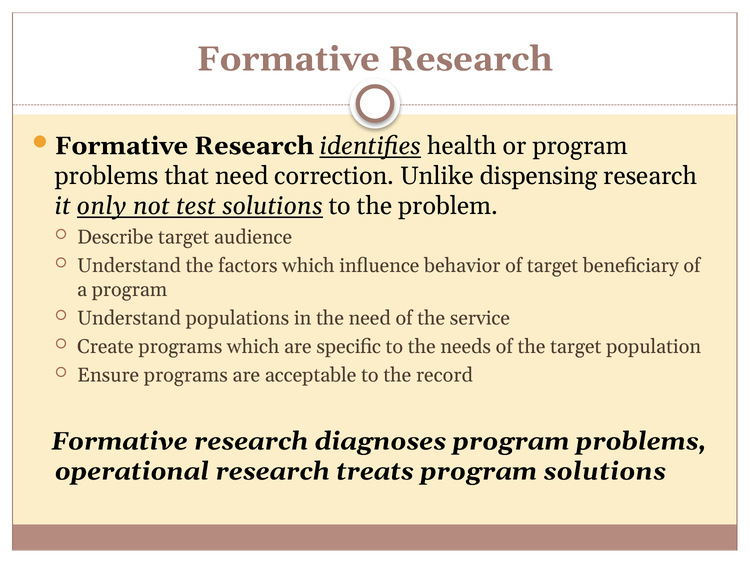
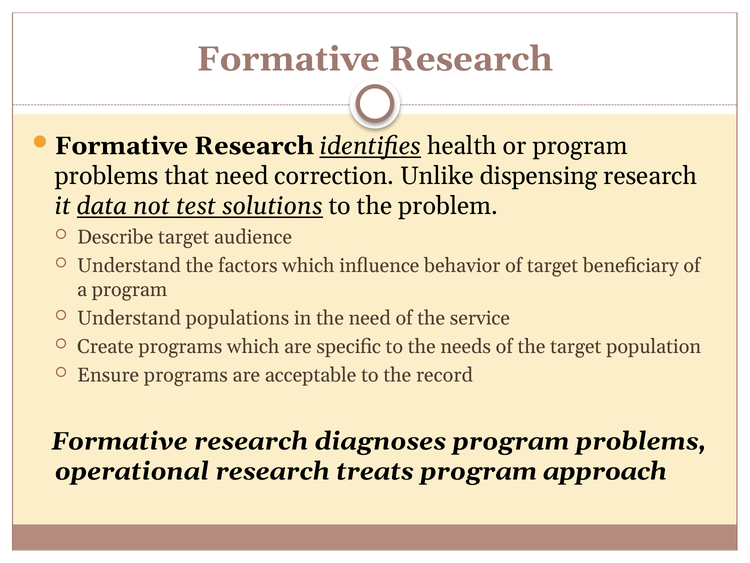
only: only -> data (102, 206)
program solutions: solutions -> approach (605, 471)
